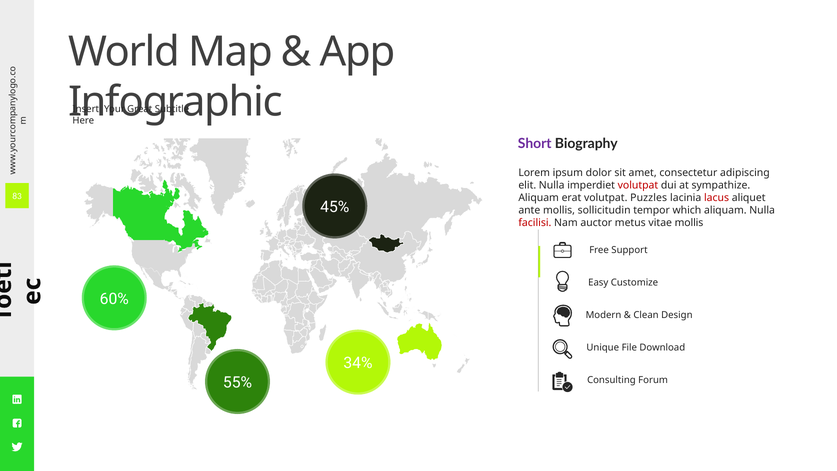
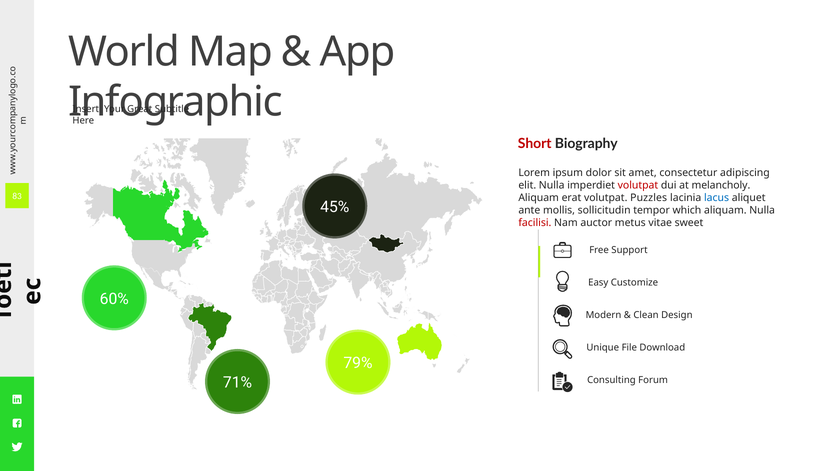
Short colour: purple -> red (535, 144)
sympathize: sympathize -> melancholy (721, 185)
lacus colour: red -> blue (717, 198)
vitae mollis: mollis -> sweet (689, 223)
34%: 34% -> 79% (358, 363)
55%: 55% -> 71% (238, 382)
